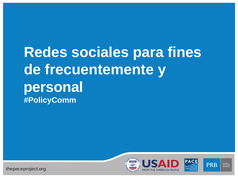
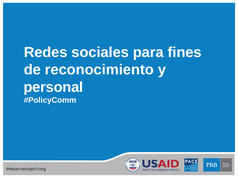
frecuentemente: frecuentemente -> reconocimiento (99, 70)
